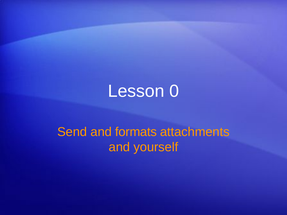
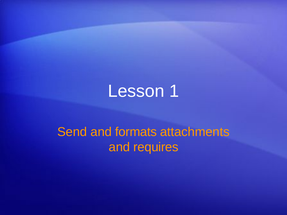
0: 0 -> 1 (174, 91)
yourself: yourself -> requires (156, 147)
